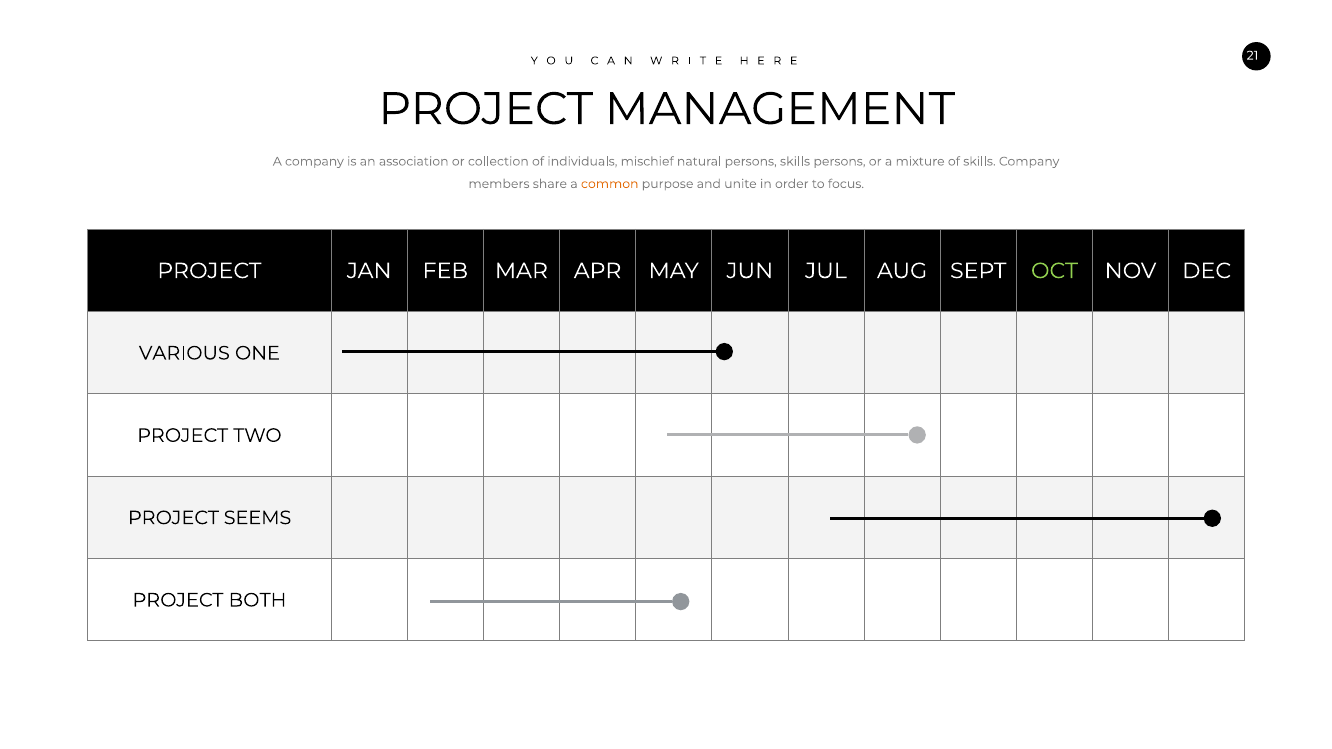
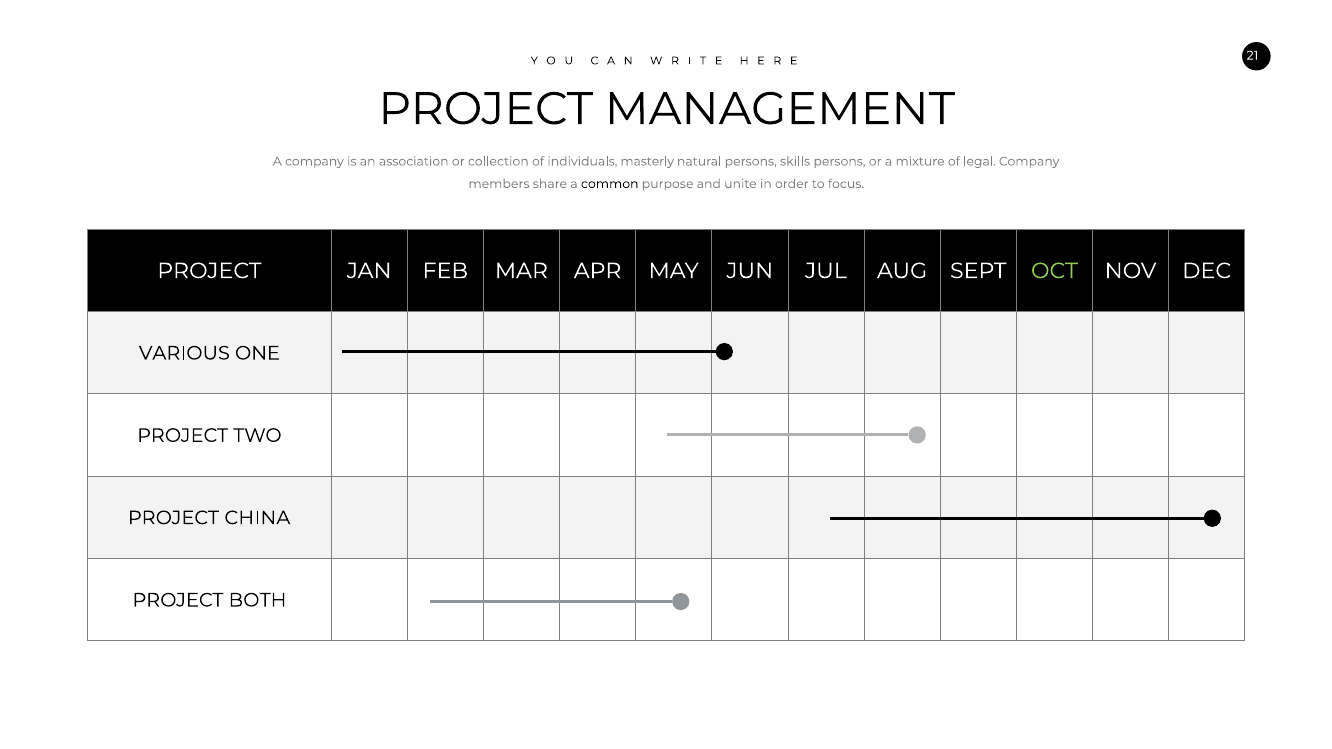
mischief: mischief -> masterly (647, 162)
of skills: skills -> legal (979, 162)
common colour: orange -> black (610, 184)
SEEMS: SEEMS -> CHINA (257, 518)
